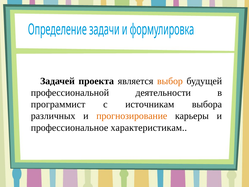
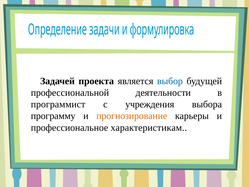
выбор colour: orange -> blue (170, 81)
источникам: источникам -> учреждения (150, 104)
различных: различных -> программу (53, 116)
